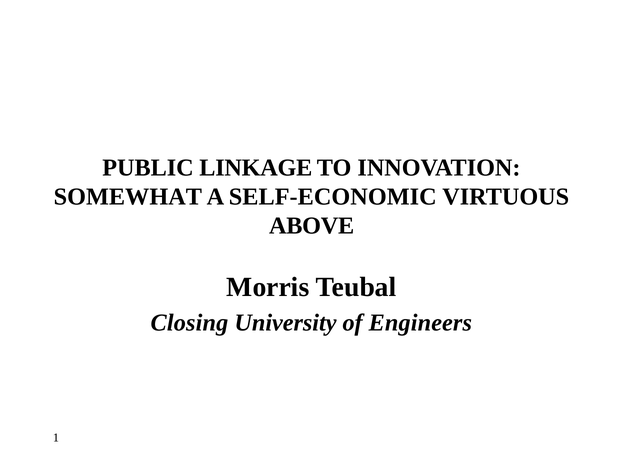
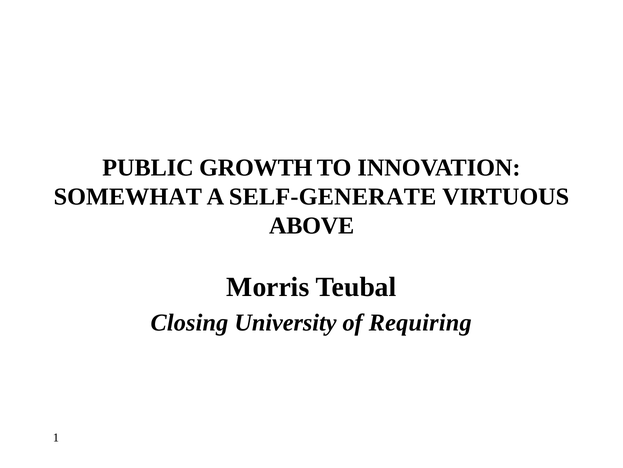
LINKAGE: LINKAGE -> GROWTH (256, 167)
SELF-ECONOMIC: SELF-ECONOMIC -> SELF-GENERATE (333, 196)
Engineers: Engineers -> Requiring (420, 322)
